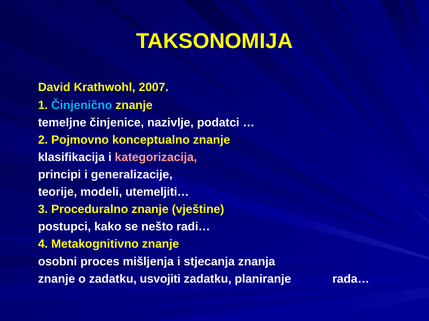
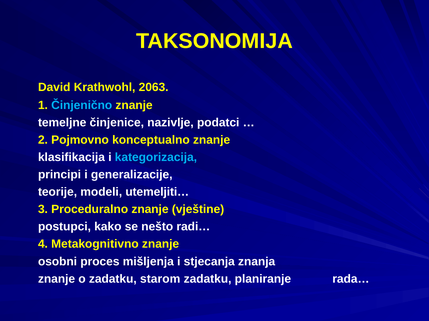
2007: 2007 -> 2063 (154, 88)
kategorizacija colour: pink -> light blue (156, 158)
usvojiti: usvojiti -> starom (160, 279)
